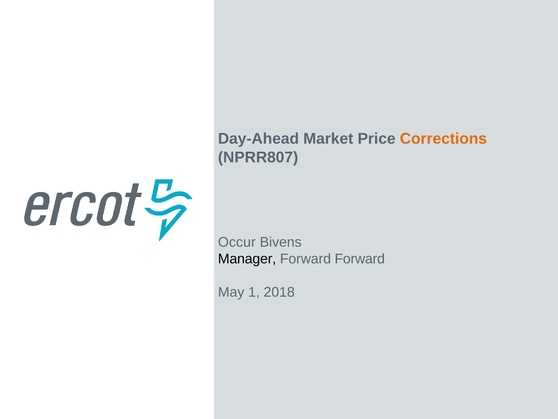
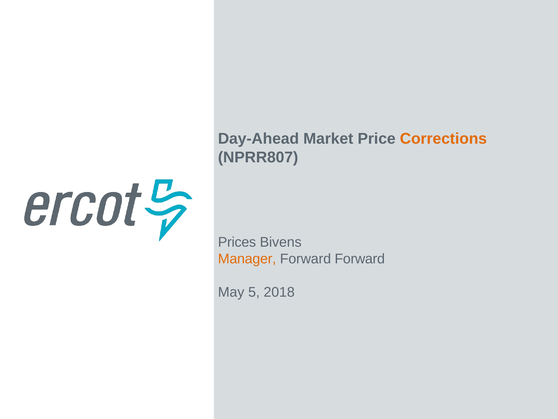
Occur: Occur -> Prices (237, 242)
Manager colour: black -> orange (247, 259)
1: 1 -> 5 (254, 292)
